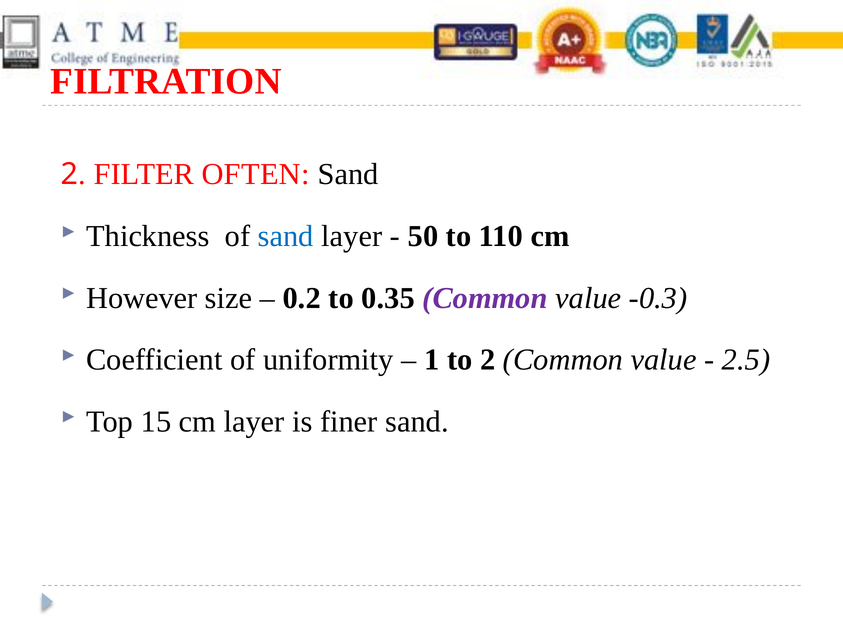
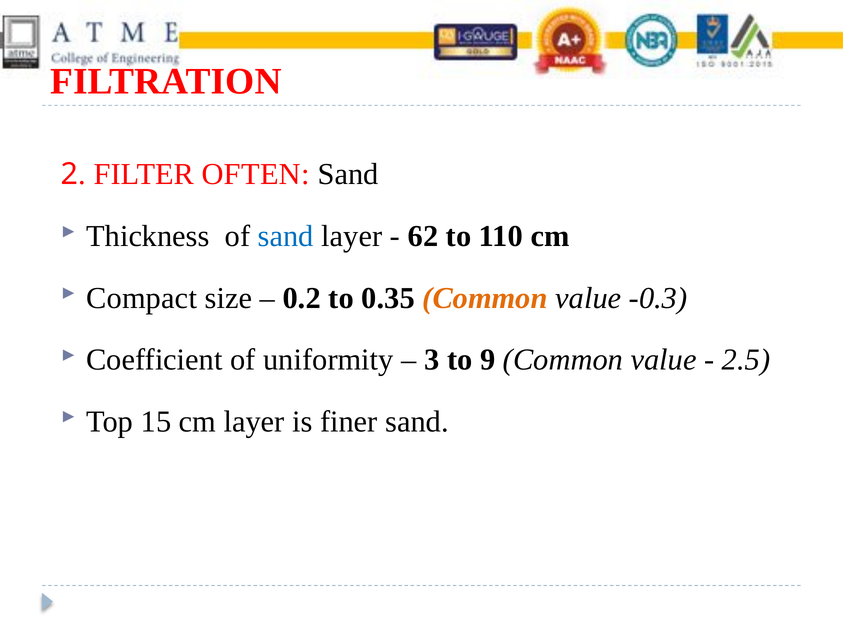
50: 50 -> 62 (423, 236)
However: However -> Compact (142, 298)
Common colour: purple -> orange (485, 298)
1: 1 -> 3 (432, 360)
to 2: 2 -> 9 (488, 360)
